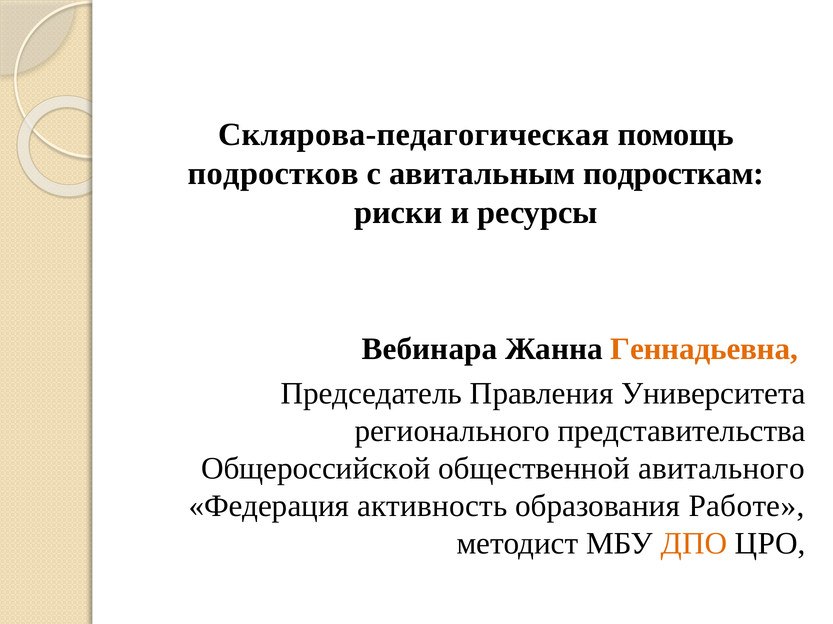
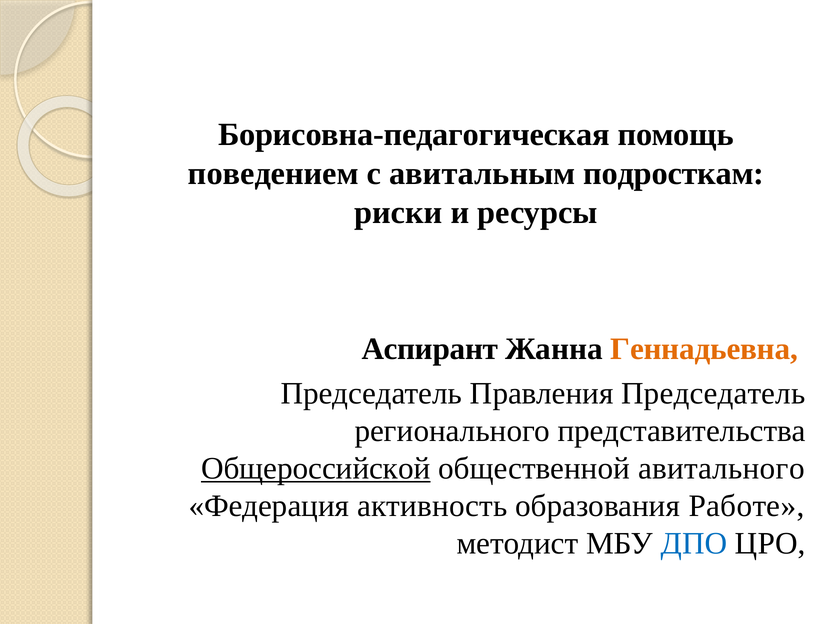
Склярова-педагогическая: Склярова-педагогическая -> Борисовна-педагогическая (414, 135)
подростков: подростков -> поведением (273, 174)
Вебинара: Вебинара -> Аспирант (430, 349)
Правления Университета: Университета -> Председатель (713, 394)
Общероссийской underline: none -> present (316, 469)
ДПО colour: orange -> blue (694, 544)
